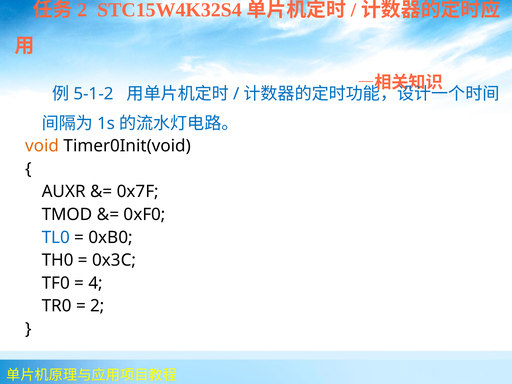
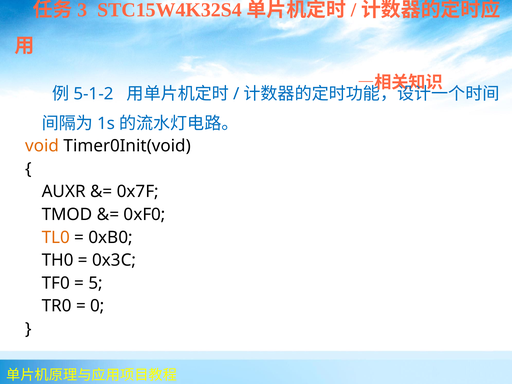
2: 2 -> 3 (82, 10)
TL0 colour: blue -> orange (56, 237)
4: 4 -> 5 (96, 283)
2: 2 -> 0 (97, 306)
